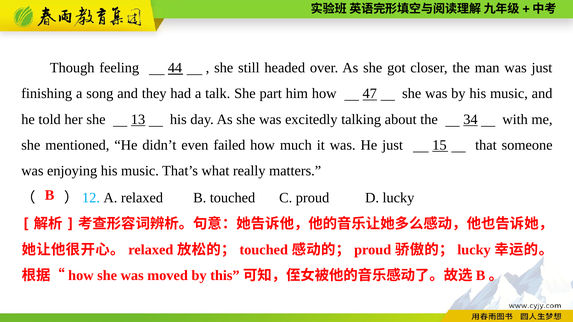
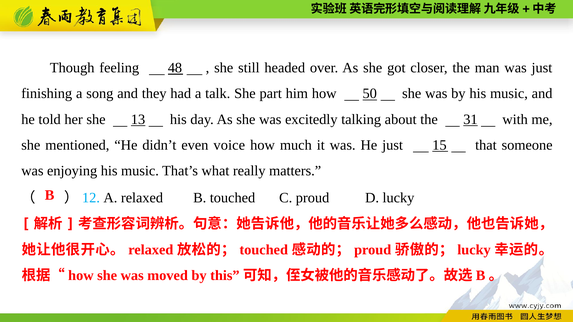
44: 44 -> 48 (175, 68)
47: 47 -> 50 (370, 94)
34: 34 -> 31 (470, 119)
failed: failed -> voice (229, 145)
